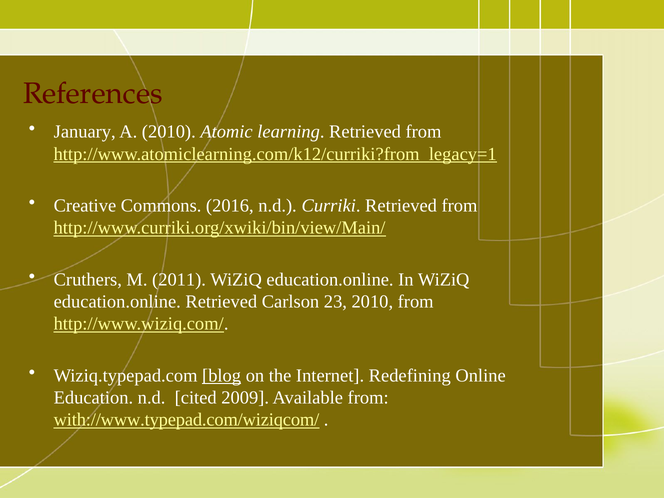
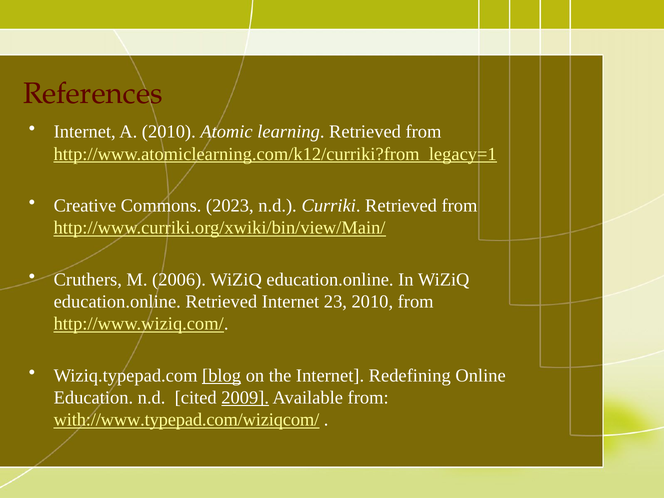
January: January -> Internet (85, 132)
2016: 2016 -> 2023 (230, 206)
2011: 2011 -> 2006 (179, 279)
Retrieved Carlson: Carlson -> Internet (291, 302)
2009 underline: none -> present (245, 398)
